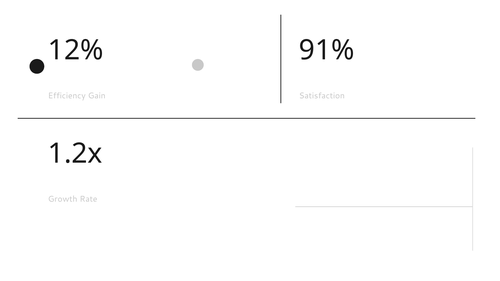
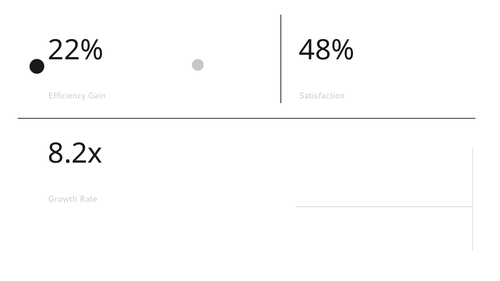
12%: 12% -> 22% (76, 50)
91%: 91% -> 48% (327, 50)
1.2x: 1.2x -> 8.2x (75, 154)
